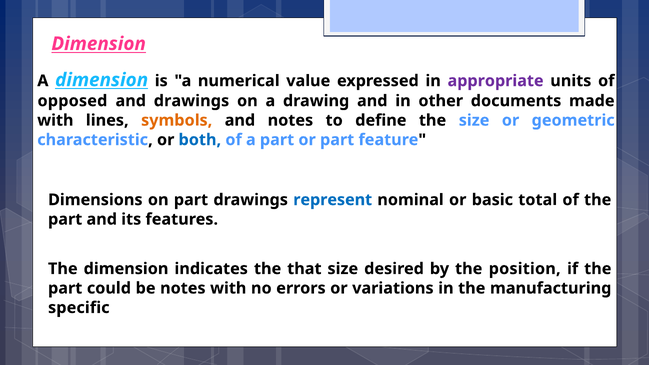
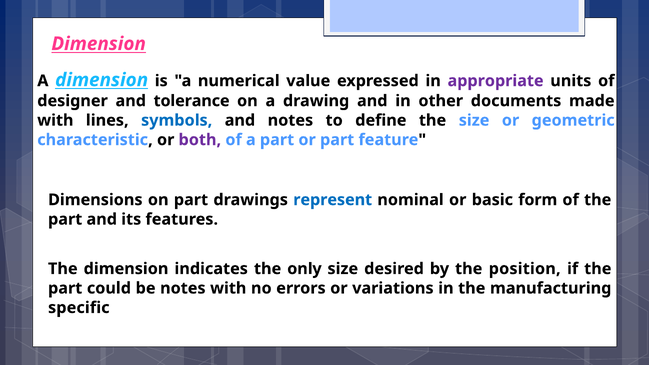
opposed: opposed -> designer (73, 101)
and drawings: drawings -> tolerance (192, 101)
symbols colour: orange -> blue (177, 120)
both colour: blue -> purple (200, 140)
total: total -> form (538, 200)
that: that -> only (304, 269)
